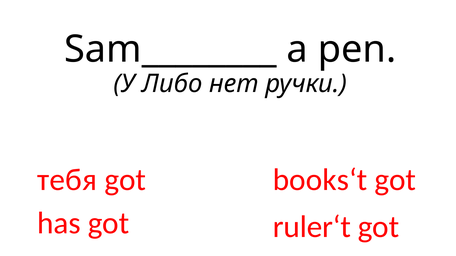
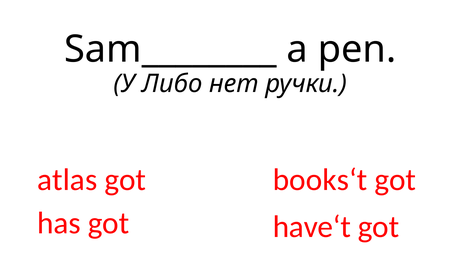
тебя: тебя -> atlas (67, 180)
ruler‘t: ruler‘t -> have‘t (312, 227)
